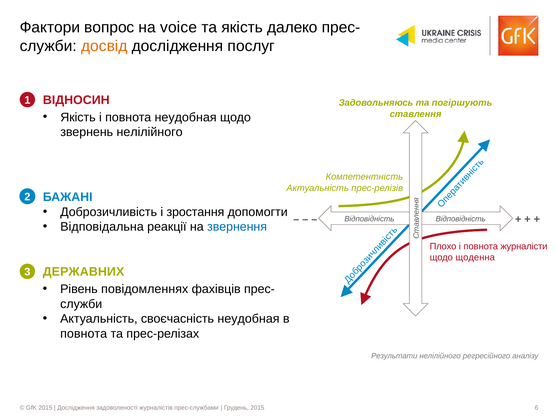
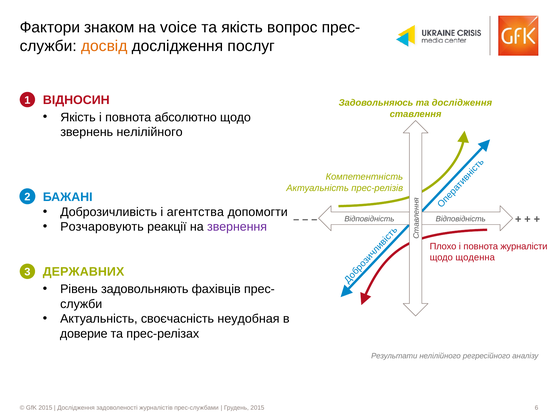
вопрос: вопрос -> знаком (109, 27)
далеко: далеко -> вопрос (292, 27)
та погіршують: погіршують -> дослідження (462, 103)
повнота неудобная: неудобная -> абсолютно (186, 117)
зростання: зростання -> агентства (195, 212)
Відповідальна: Відповідальна -> Розчаровують (102, 227)
звернення colour: blue -> purple (237, 227)
повідомленнях: повідомленнях -> задовольняють (145, 289)
повнота: повнота -> доверие (84, 333)
